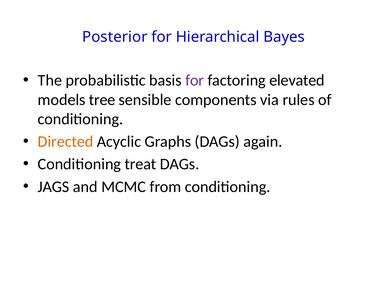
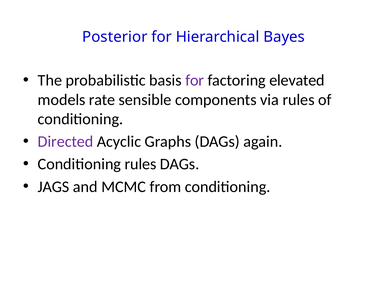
tree: tree -> rate (102, 100)
Directed colour: orange -> purple (66, 142)
Conditioning treat: treat -> rules (141, 164)
